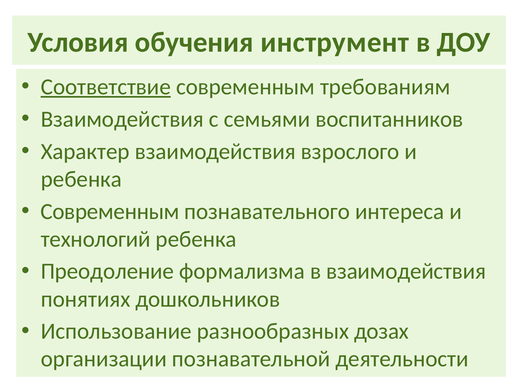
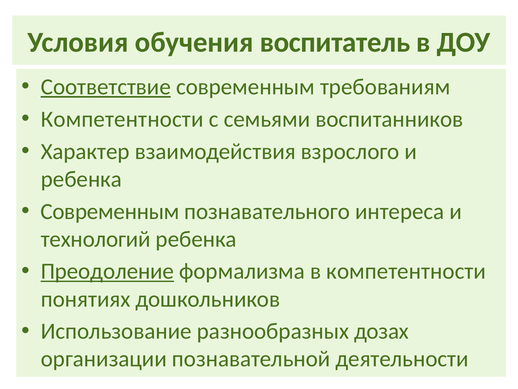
инструмент: инструмент -> воспитатель (335, 42)
Взаимодействия: Взаимодействия -> Компетентности (122, 119)
Преодоление underline: none -> present (107, 271)
в взаимодействия: взаимодействия -> компетентности (406, 271)
